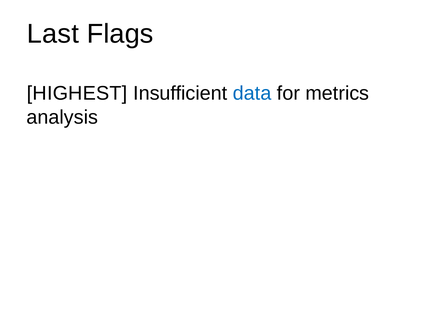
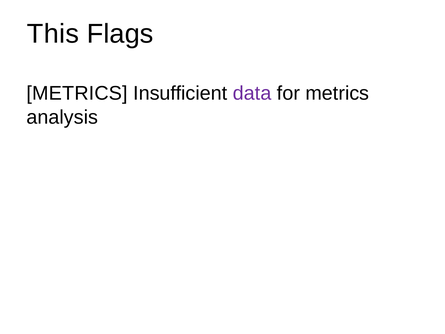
Last: Last -> This (53, 34)
HIGHEST: HIGHEST -> METRICS (77, 93)
data colour: blue -> purple (252, 93)
